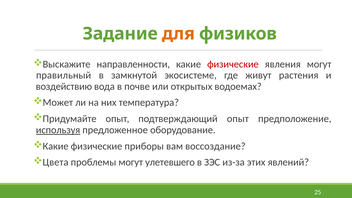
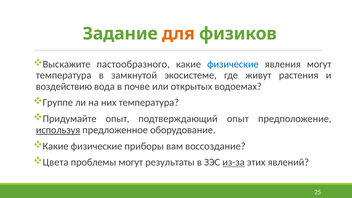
направленности: направленности -> пастообразного (133, 64)
физические colour: red -> blue (233, 64)
правильный: правильный -> температура (64, 75)
Может: Может -> Группе (58, 103)
улетевшего: улетевшего -> результаты (170, 162)
из-за underline: none -> present (234, 162)
